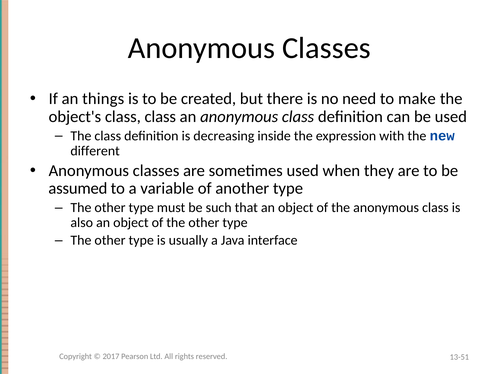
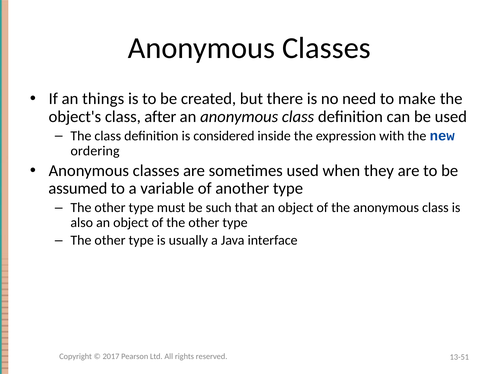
class class: class -> after (160, 117)
decreasing: decreasing -> considered (224, 136)
different: different -> ordering (95, 151)
